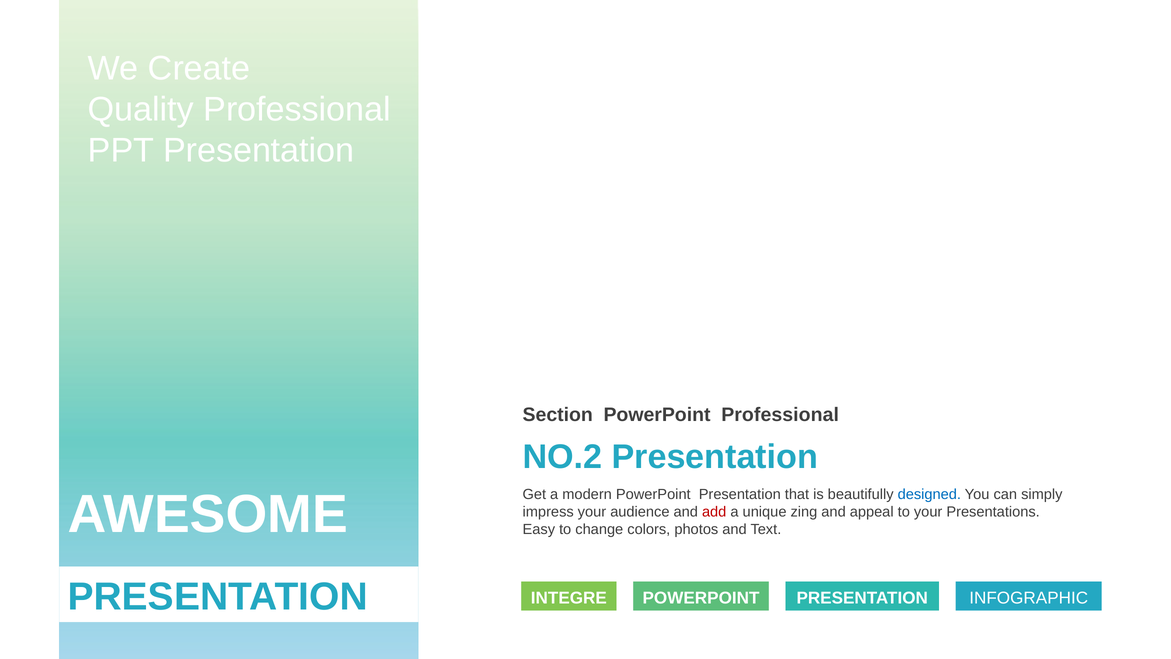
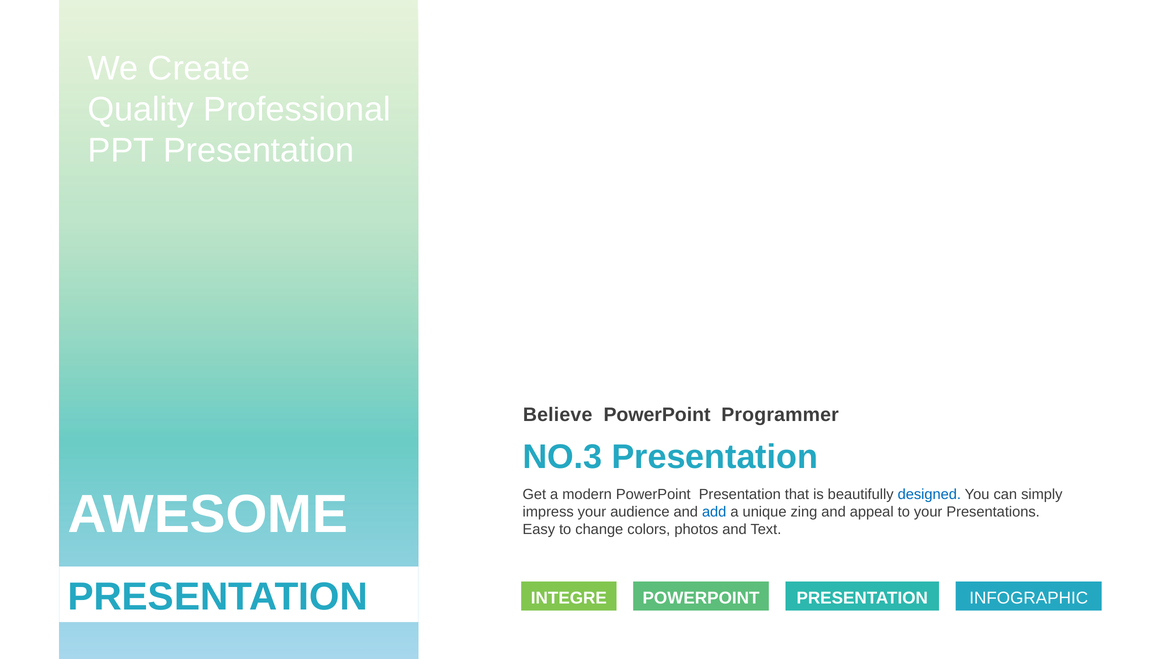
Section: Section -> Believe (558, 415)
PowerPoint Professional: Professional -> Programmer (780, 415)
NO.2: NO.2 -> NO.3 (562, 457)
add colour: red -> blue (714, 512)
